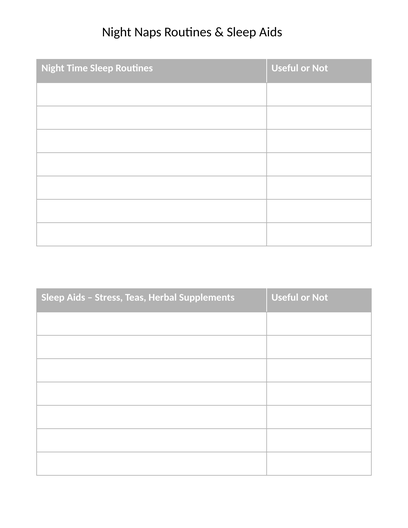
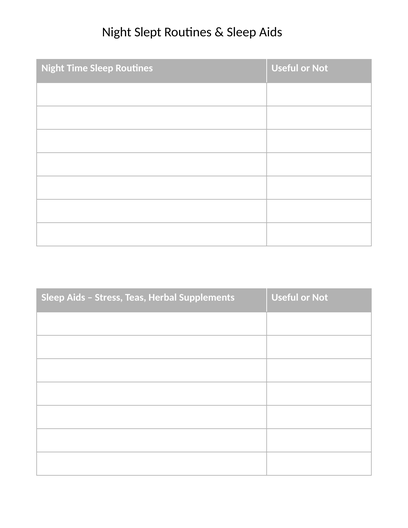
Naps: Naps -> Slept (148, 32)
